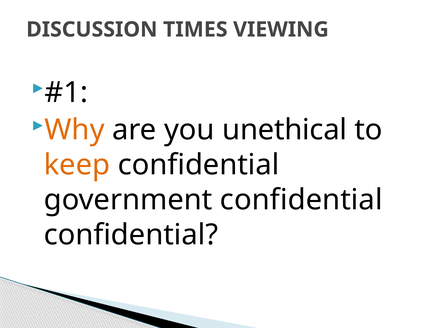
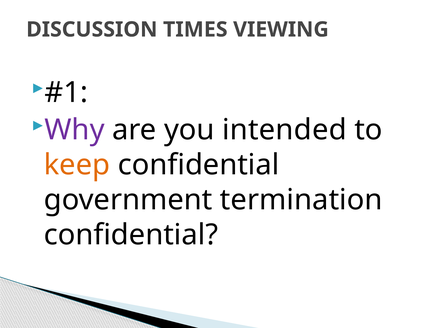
Why colour: orange -> purple (75, 130)
unethical: unethical -> intended (284, 130)
government confidential: confidential -> termination (301, 200)
